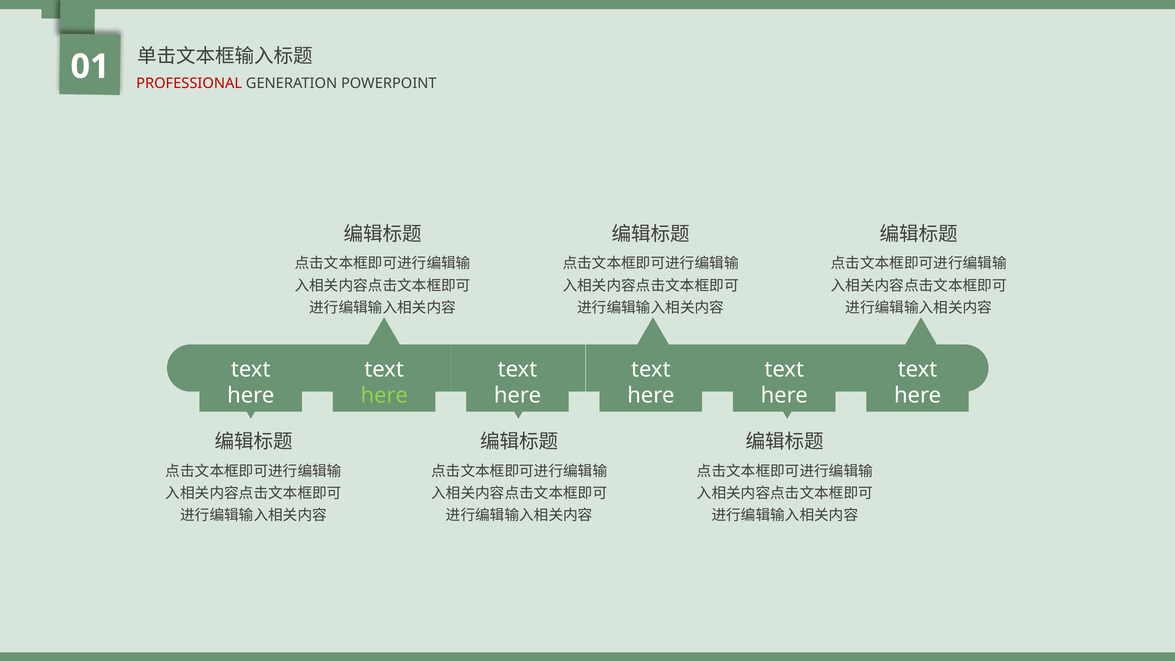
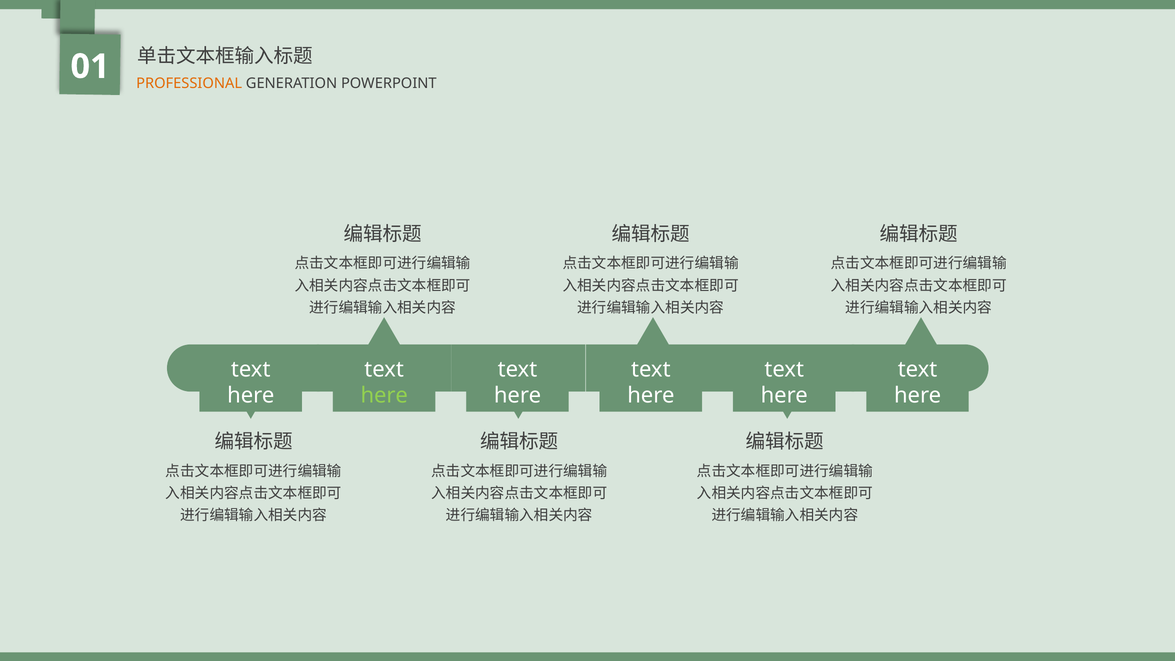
PROFESSIONAL colour: red -> orange (189, 83)
